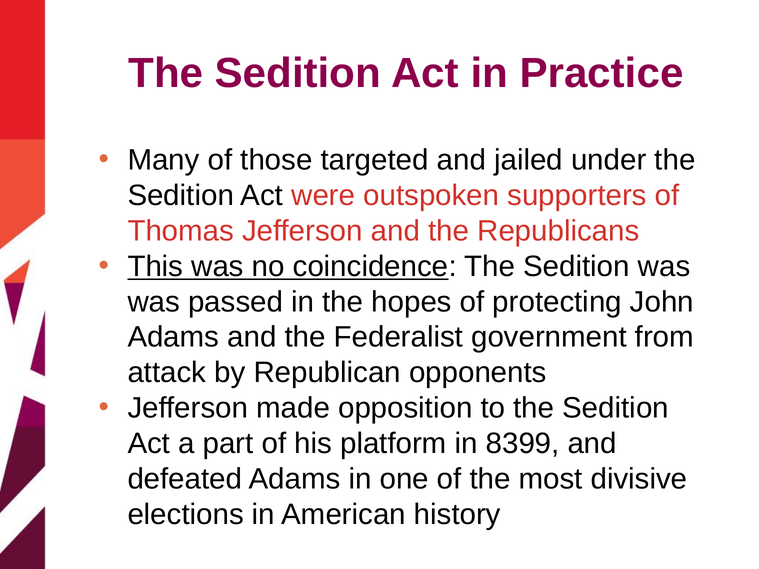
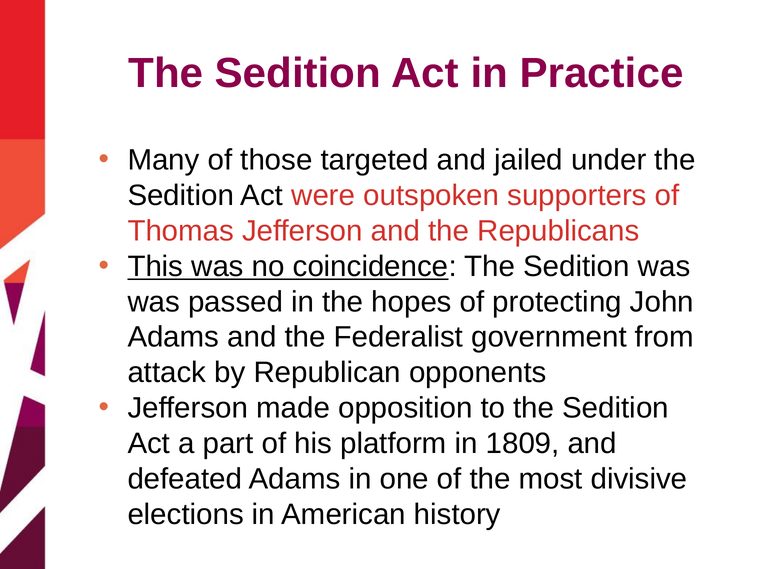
8399: 8399 -> 1809 (523, 444)
